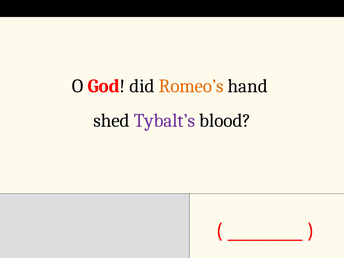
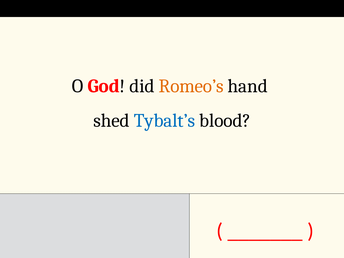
Tybalt’s colour: purple -> blue (164, 121)
